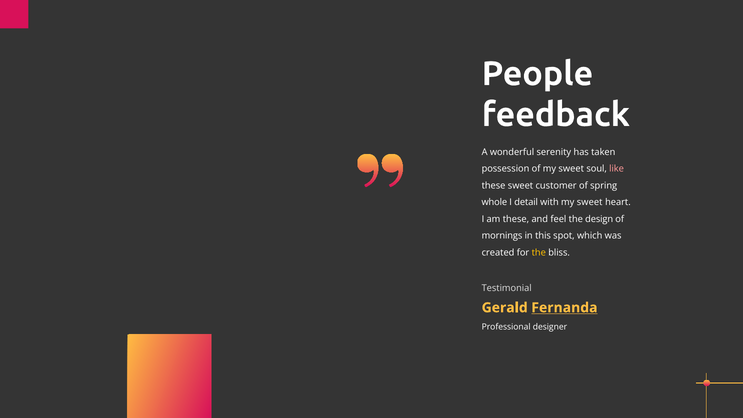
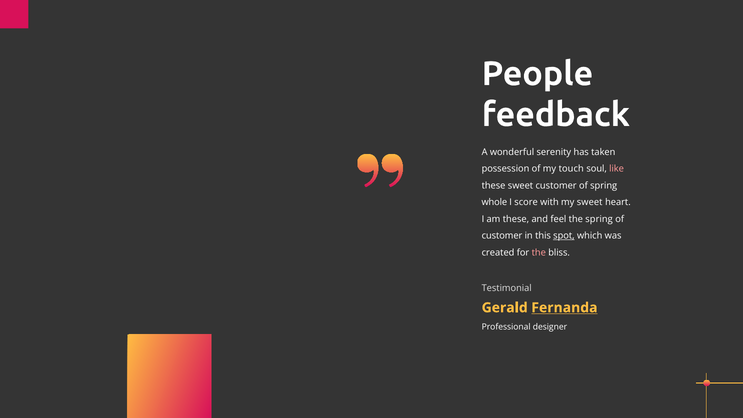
of my sweet: sweet -> touch (571, 169)
detail: detail -> score (526, 202)
the design: design -> spring (599, 219)
mornings: mornings -> customer (502, 236)
spot underline: none -> present (564, 236)
the colour: yellow -> pink (539, 252)
